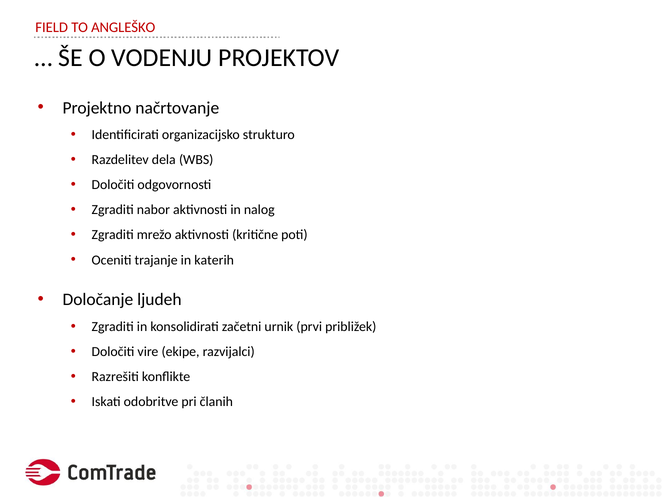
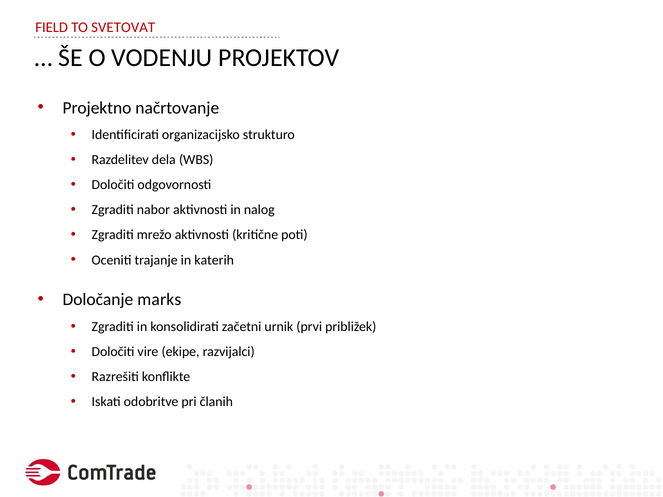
ANGLEŠKO: ANGLEŠKO -> SVETOVAT (123, 27)
ljudeh: ljudeh -> marks (159, 300)
